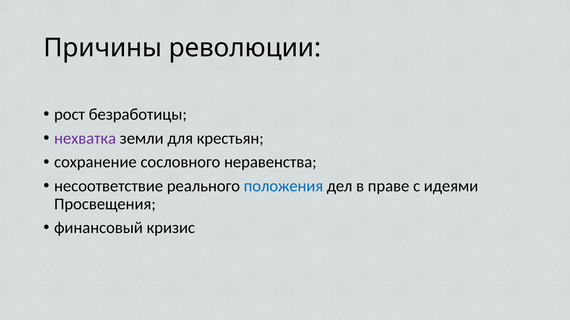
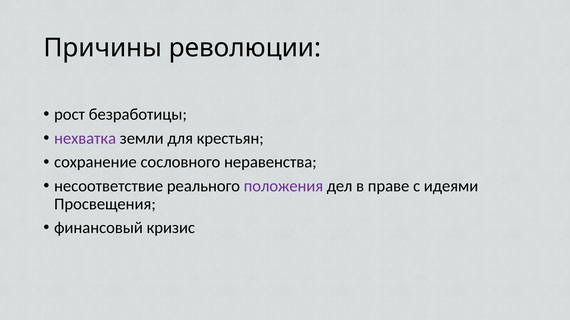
положения colour: blue -> purple (283, 186)
